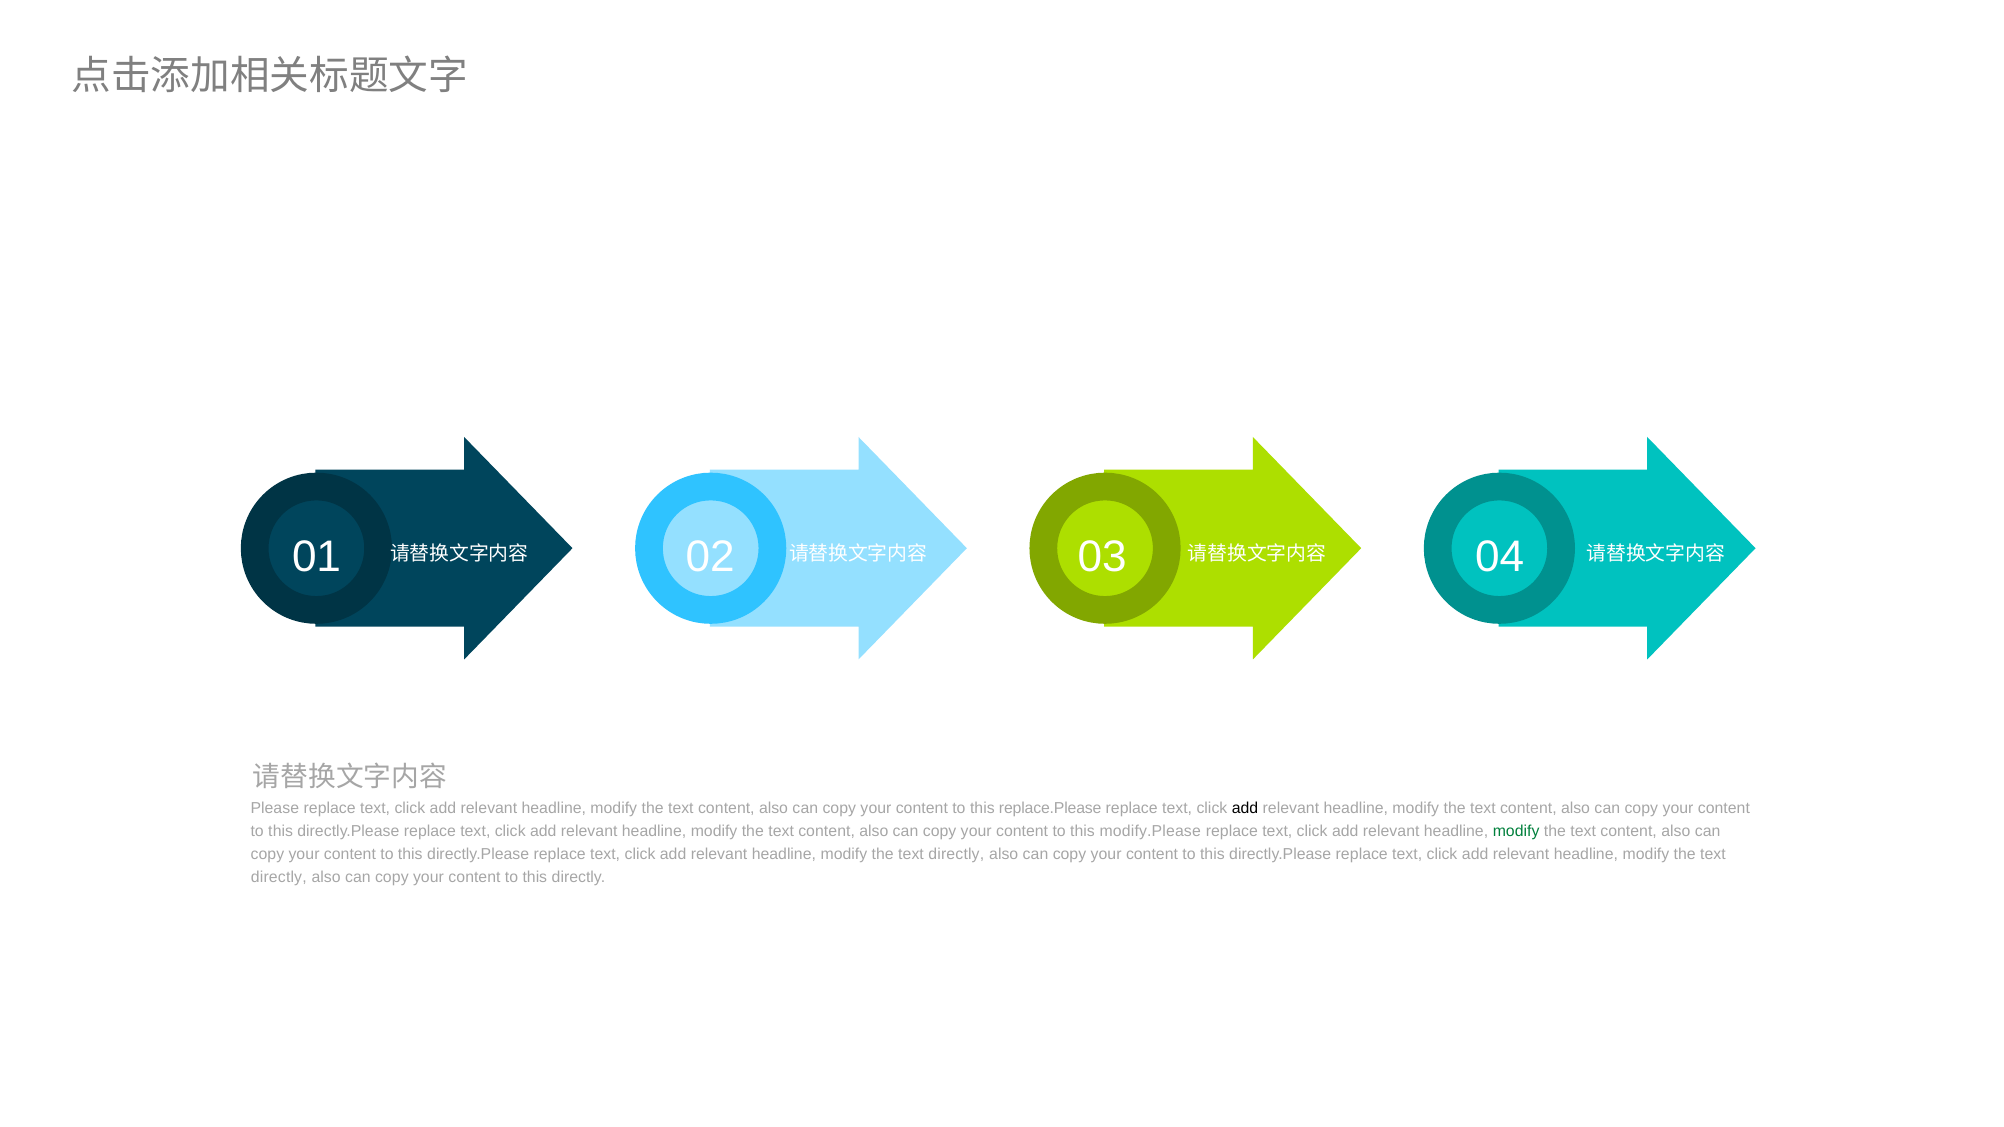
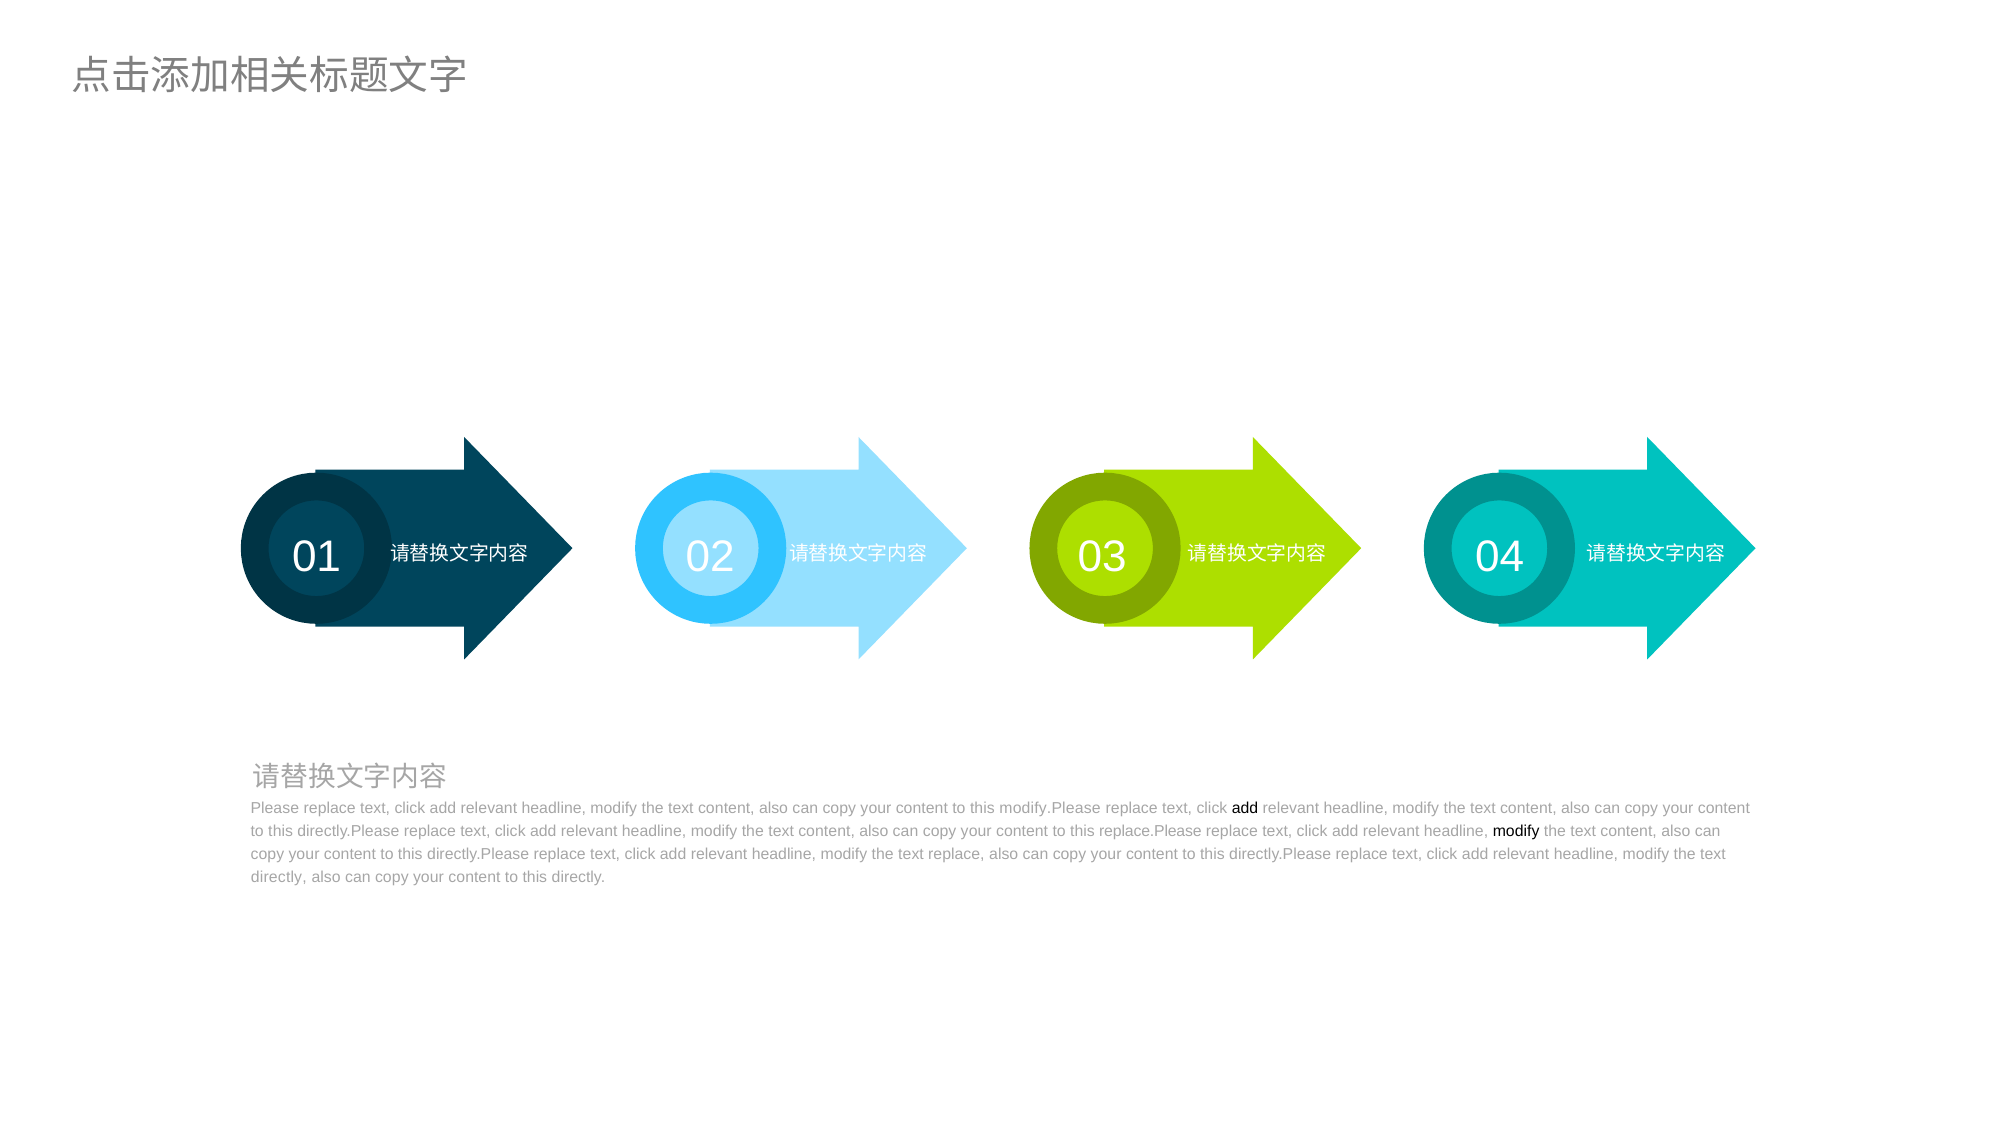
replace.Please: replace.Please -> modify.Please (1050, 809)
modify.Please: modify.Please -> replace.Please (1150, 832)
modify colour: green -> black (1516, 832)
directly: directly -> replace (956, 854)
